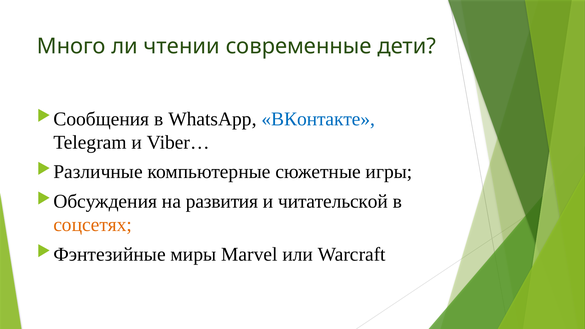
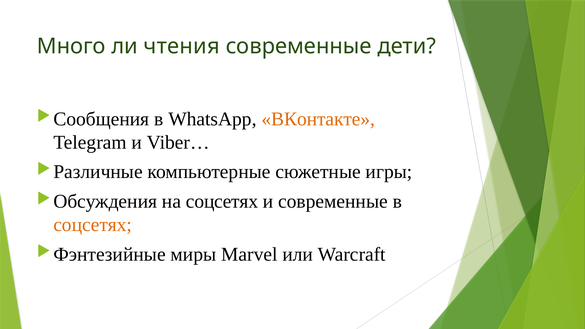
чтении: чтении -> чтения (182, 46)
ВКонтакте colour: blue -> orange (318, 119)
на развития: развития -> соцсетях (222, 201)
и читательской: читательской -> современные (333, 201)
